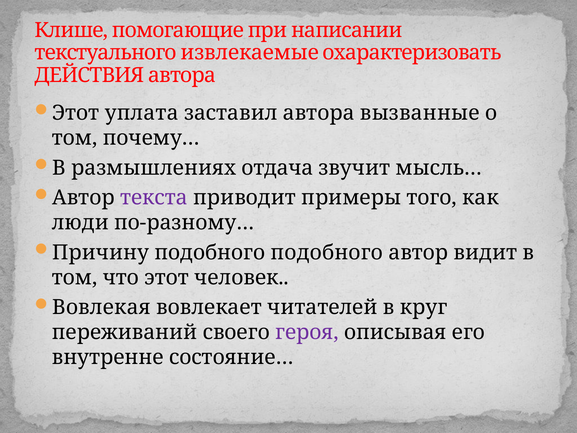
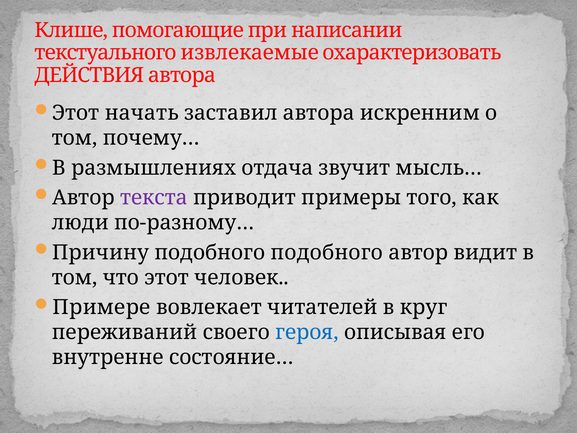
уплата: уплата -> начать (142, 113)
вызванные: вызванные -> искренним (420, 113)
Вовлекая: Вовлекая -> Примере (101, 307)
героя colour: purple -> blue (307, 332)
